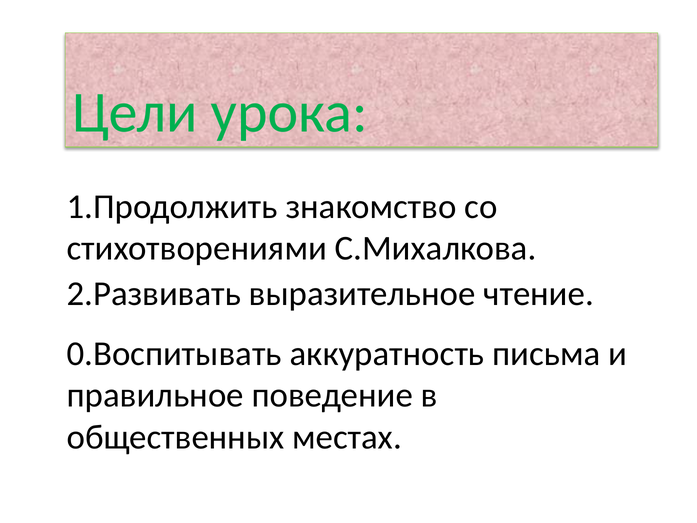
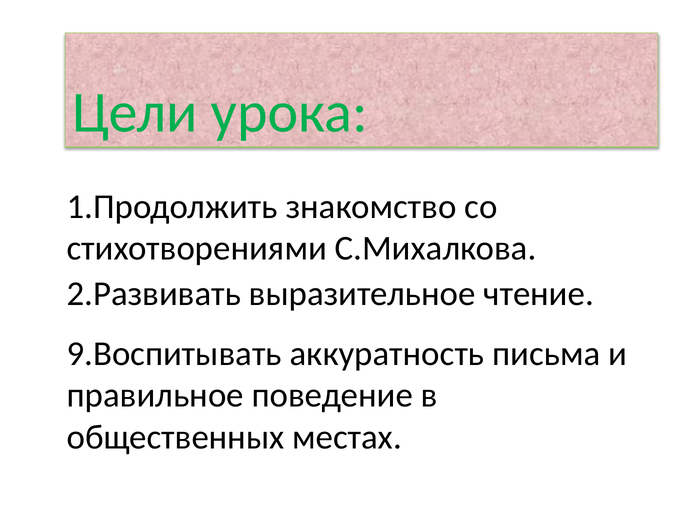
0.Воспитывать: 0.Воспитывать -> 9.Воспитывать (174, 353)
